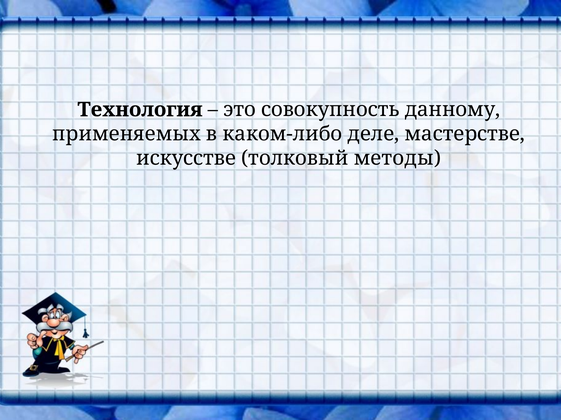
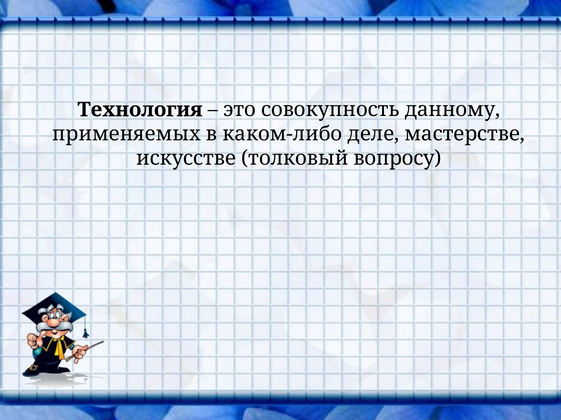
методы: методы -> вопросу (398, 158)
